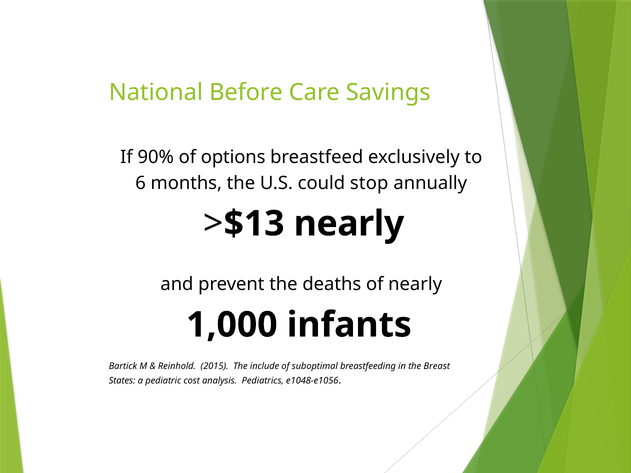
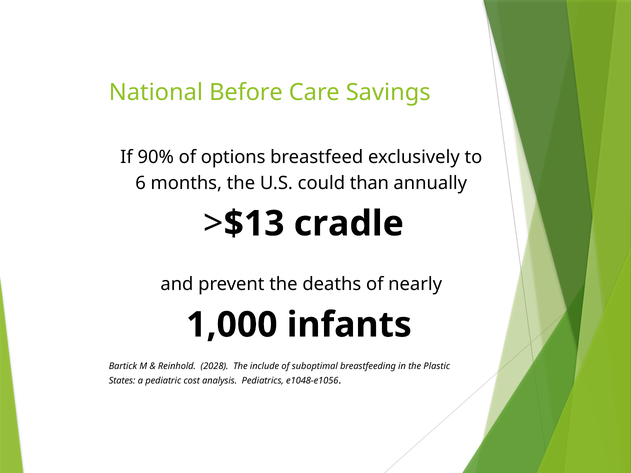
stop: stop -> than (369, 183)
nearly: nearly -> cradle (349, 224)
2015: 2015 -> 2028 (215, 367)
Breast: Breast -> Plastic (437, 367)
